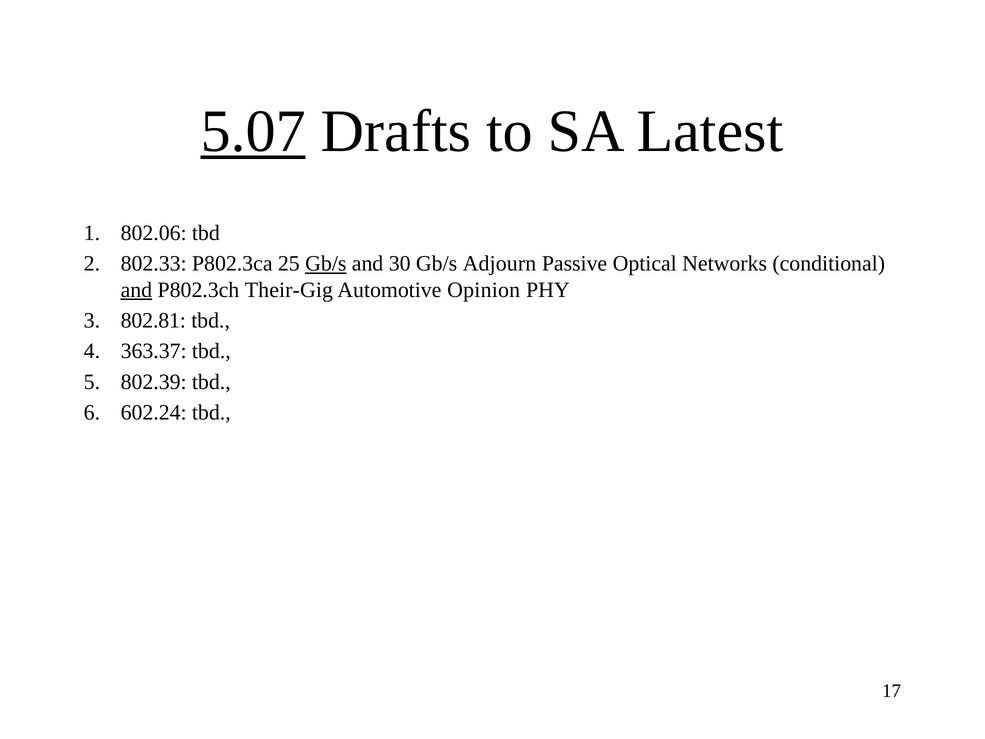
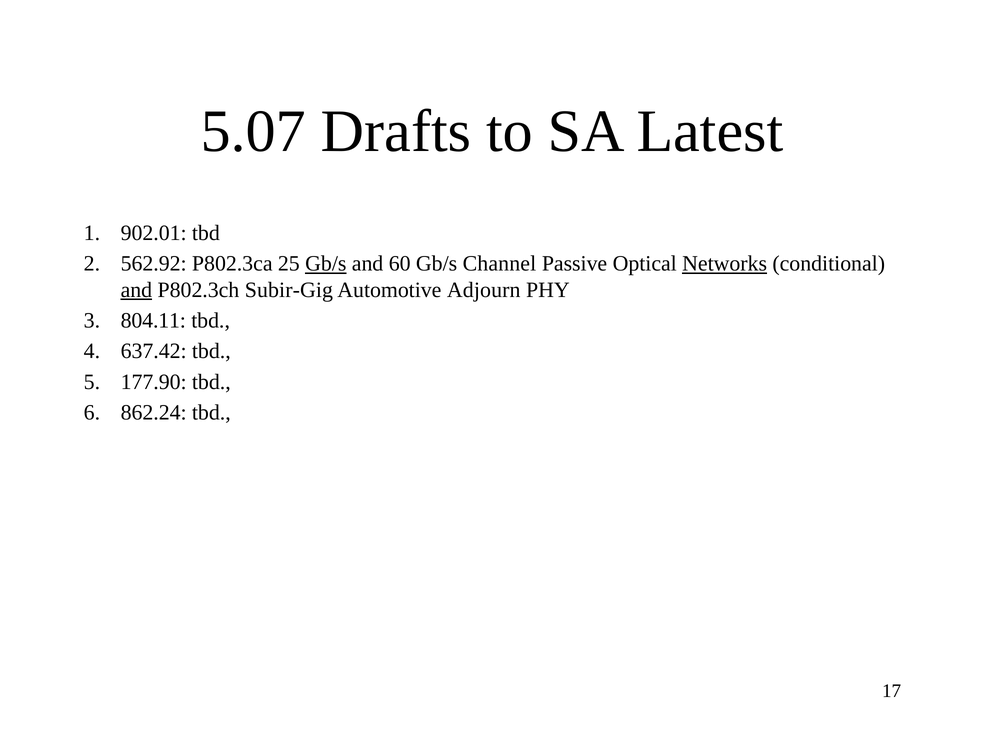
5.07 underline: present -> none (253, 131)
802.06: 802.06 -> 902.01 (154, 233)
802.33: 802.33 -> 562.92 (154, 264)
30: 30 -> 60 (400, 264)
Adjourn: Adjourn -> Channel (499, 264)
Networks underline: none -> present (725, 264)
Their-Gig: Their-Gig -> Subir-Gig (289, 290)
Opinion: Opinion -> Adjourn (484, 290)
802.81: 802.81 -> 804.11 (153, 321)
363.37: 363.37 -> 637.42 (154, 351)
802.39: 802.39 -> 177.90 (154, 382)
602.24: 602.24 -> 862.24 (154, 412)
